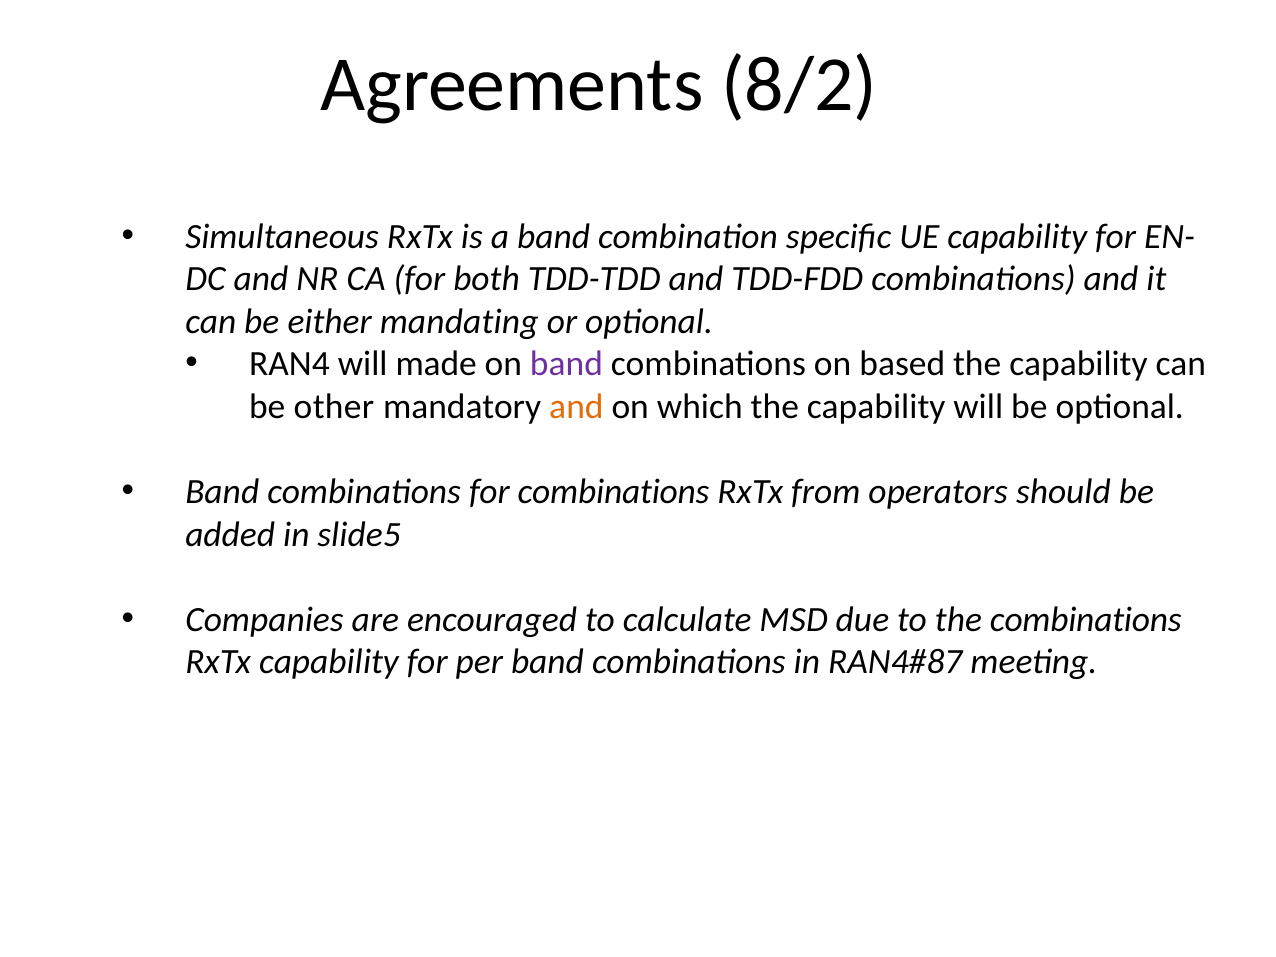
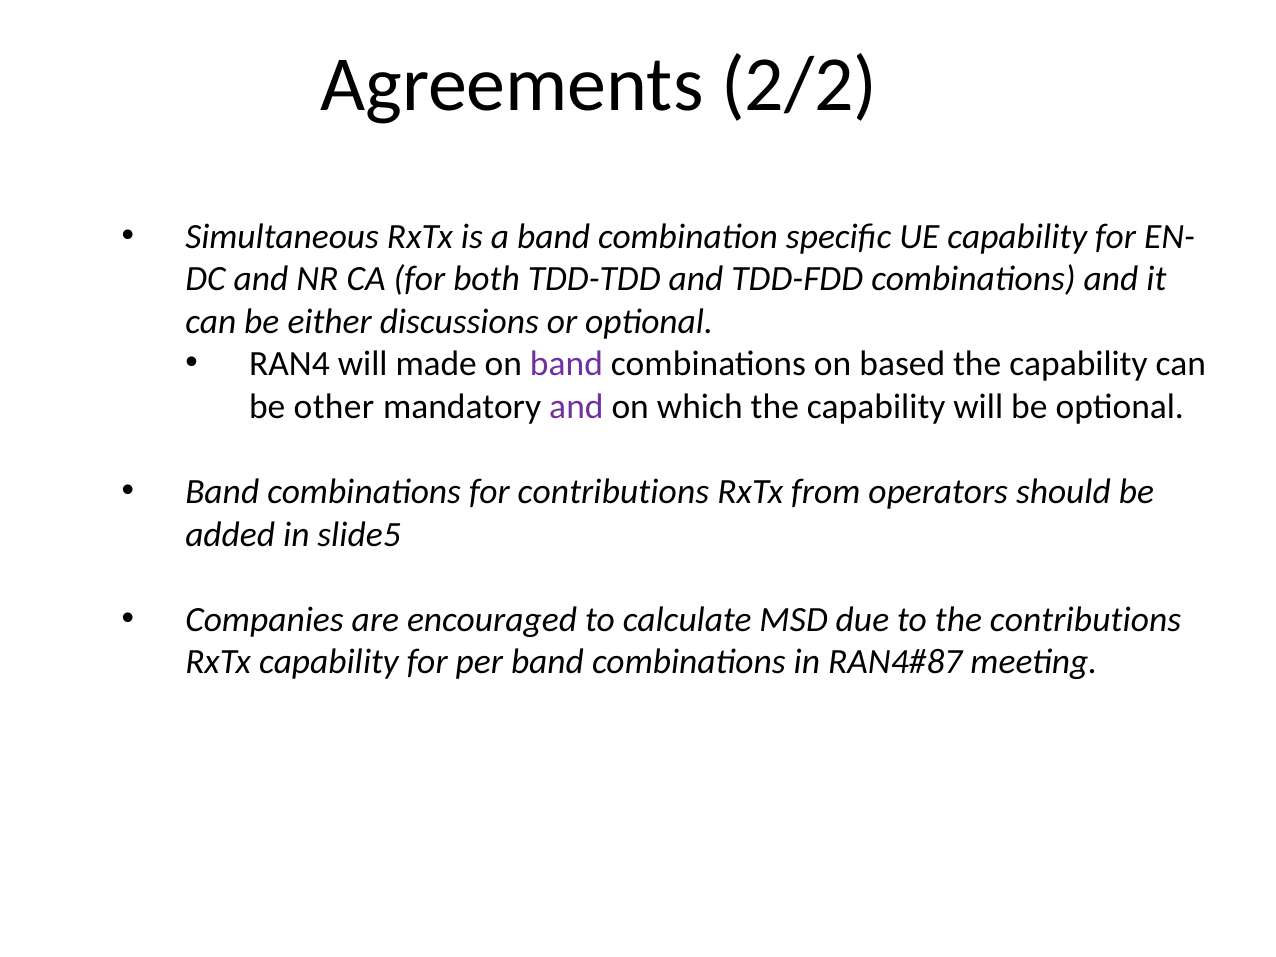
8/2: 8/2 -> 2/2 (799, 85)
mandating: mandating -> discussions (459, 322)
and colour: orange -> purple (576, 407)
for combinations: combinations -> contributions (613, 492)
the combinations: combinations -> contributions (1086, 619)
